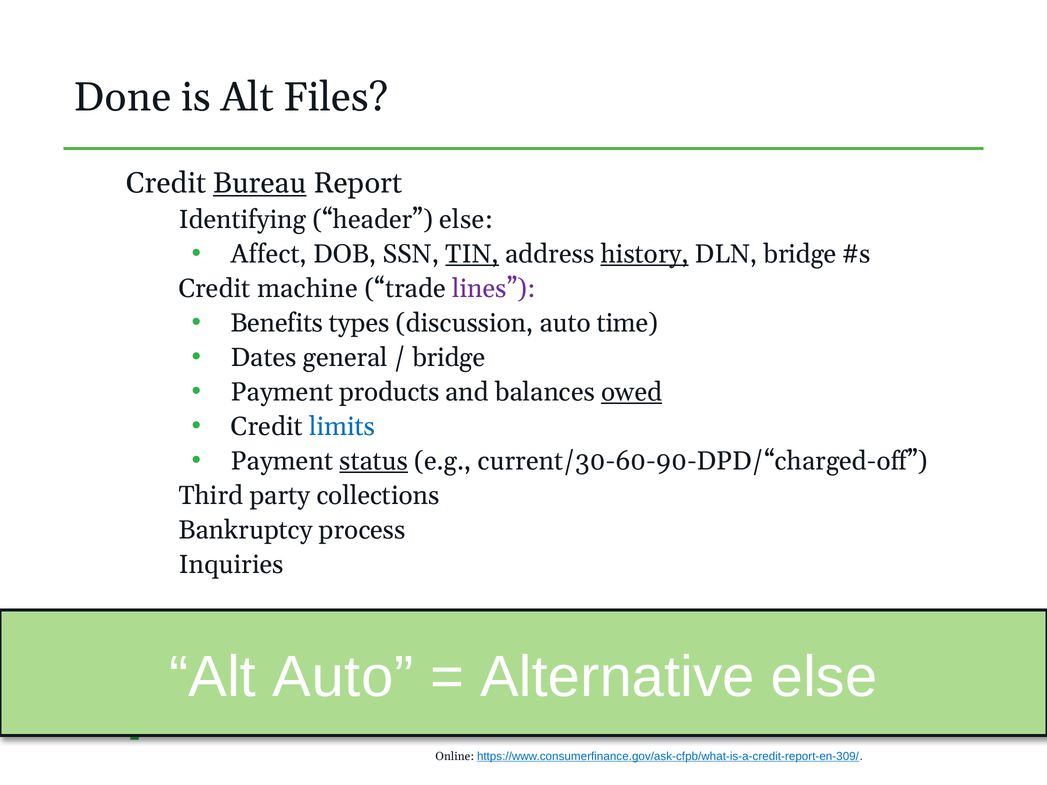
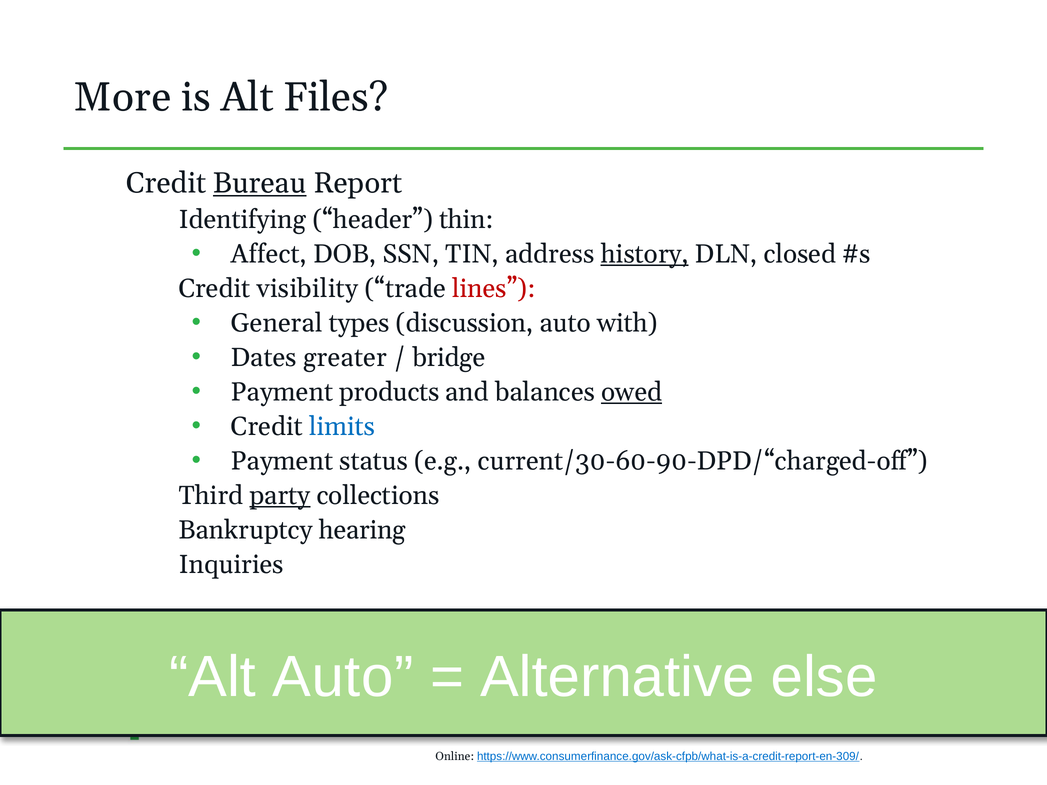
Done: Done -> More (123, 97)
header else: else -> thin (466, 219)
TIN underline: present -> none (472, 254)
DLN bridge: bridge -> closed (800, 254)
machine: machine -> visibility (307, 289)
lines colour: purple -> red (494, 289)
Benefits: Benefits -> General (277, 323)
time: time -> with (627, 323)
general: general -> greater (345, 358)
status underline: present -> none (374, 461)
party underline: none -> present (280, 496)
process: process -> hearing (362, 530)
